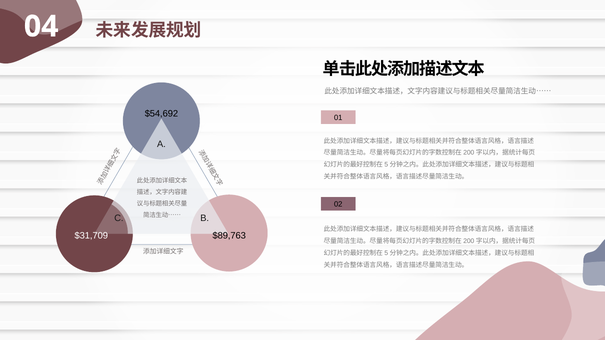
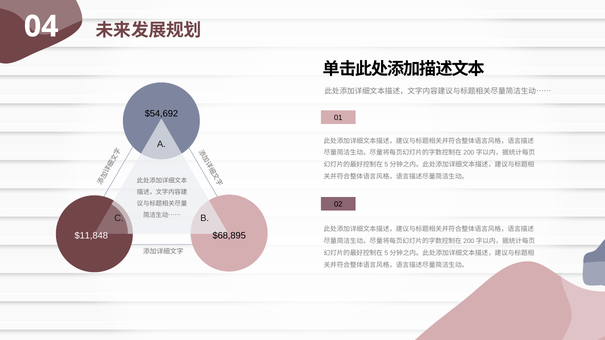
$31,709: $31,709 -> $11,848 (91, 236)
$89,763: $89,763 -> $68,895 (229, 236)
